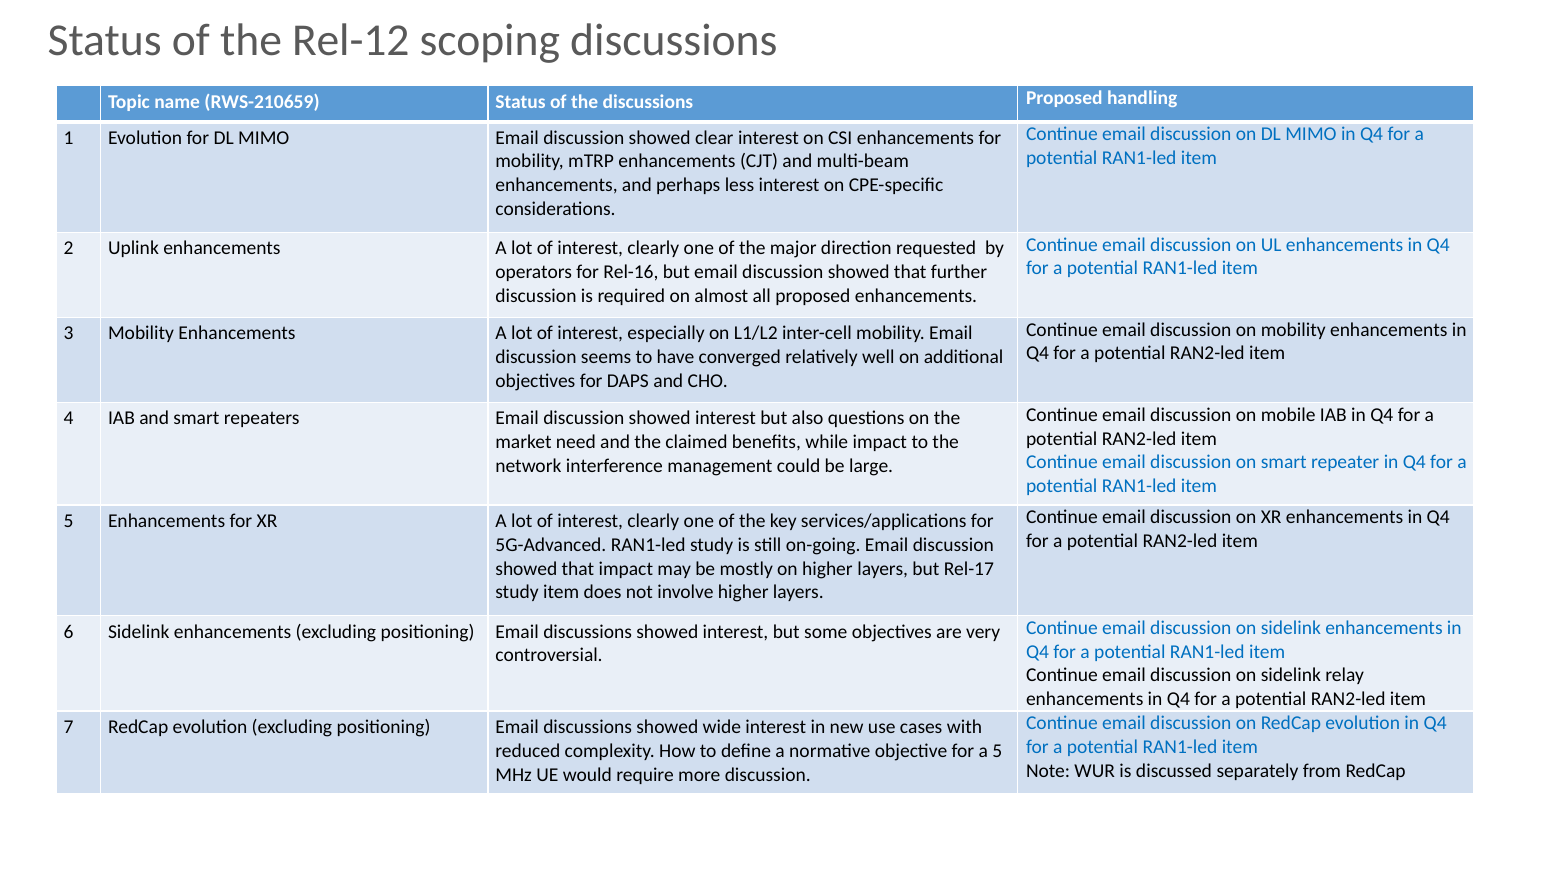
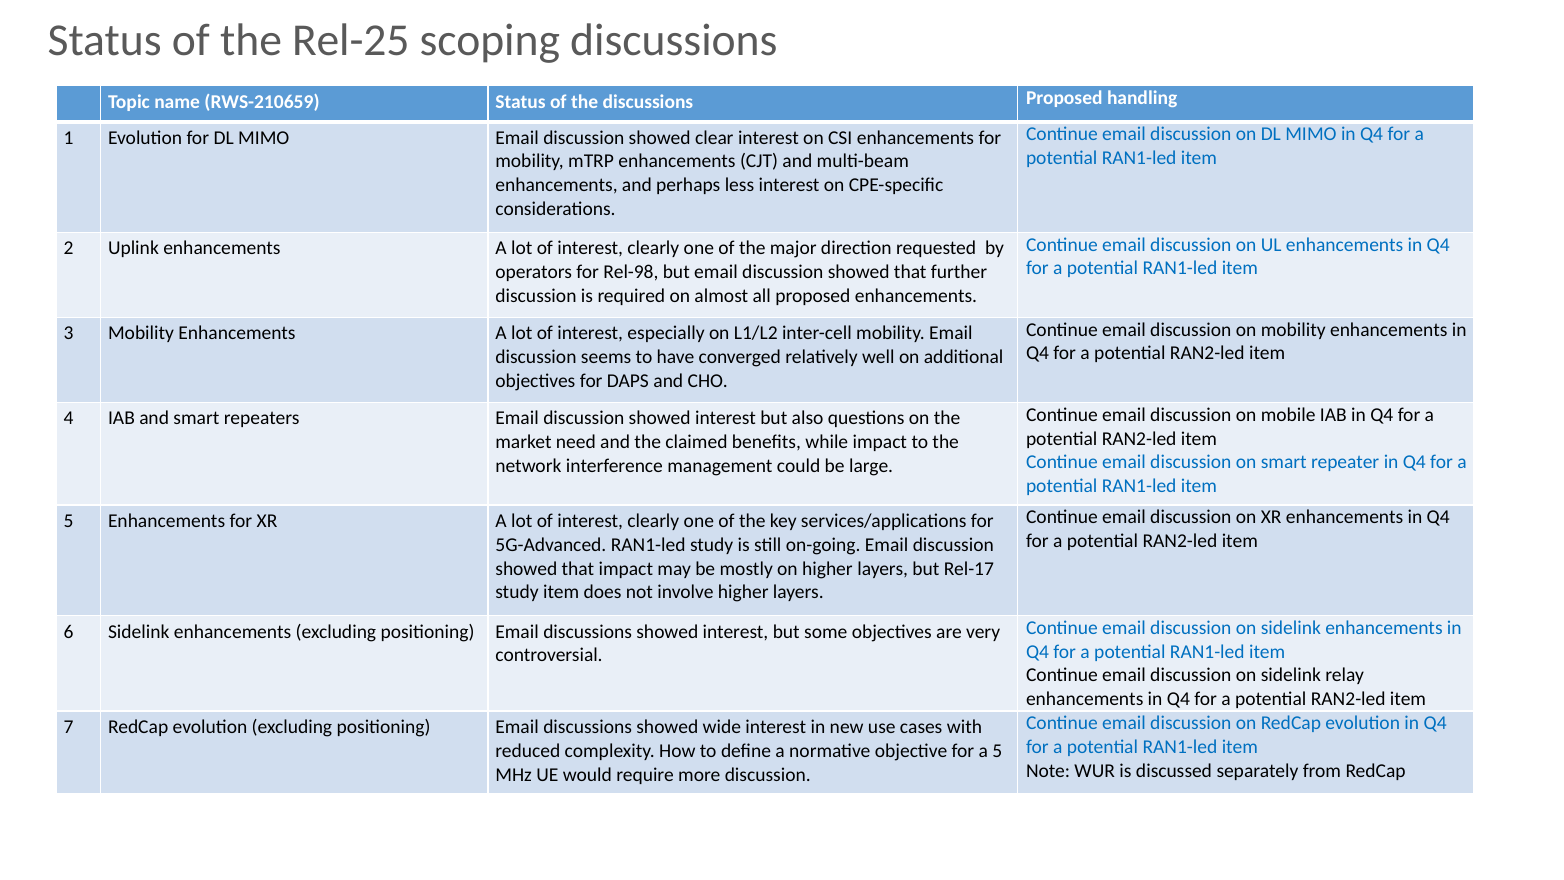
Rel-12: Rel-12 -> Rel-25 (351, 40)
Rel-16: Rel-16 -> Rel-98 (631, 272)
